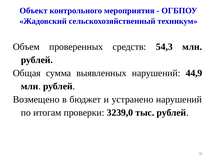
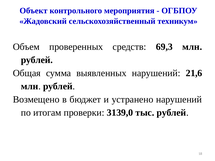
54,3: 54,3 -> 69,3 (164, 47)
44,9: 44,9 -> 21,6 (194, 73)
3239,0: 3239,0 -> 3139,0 (120, 113)
